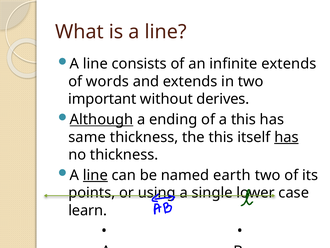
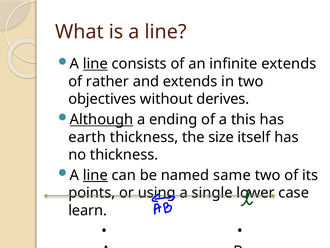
line underline: none -> present (95, 64)
words: words -> rather (107, 81)
important: important -> objectives (102, 99)
same: same -> earth (87, 137)
the this: this -> size (221, 137)
has underline: present -> none (286, 137)
earth: earth -> same (232, 175)
